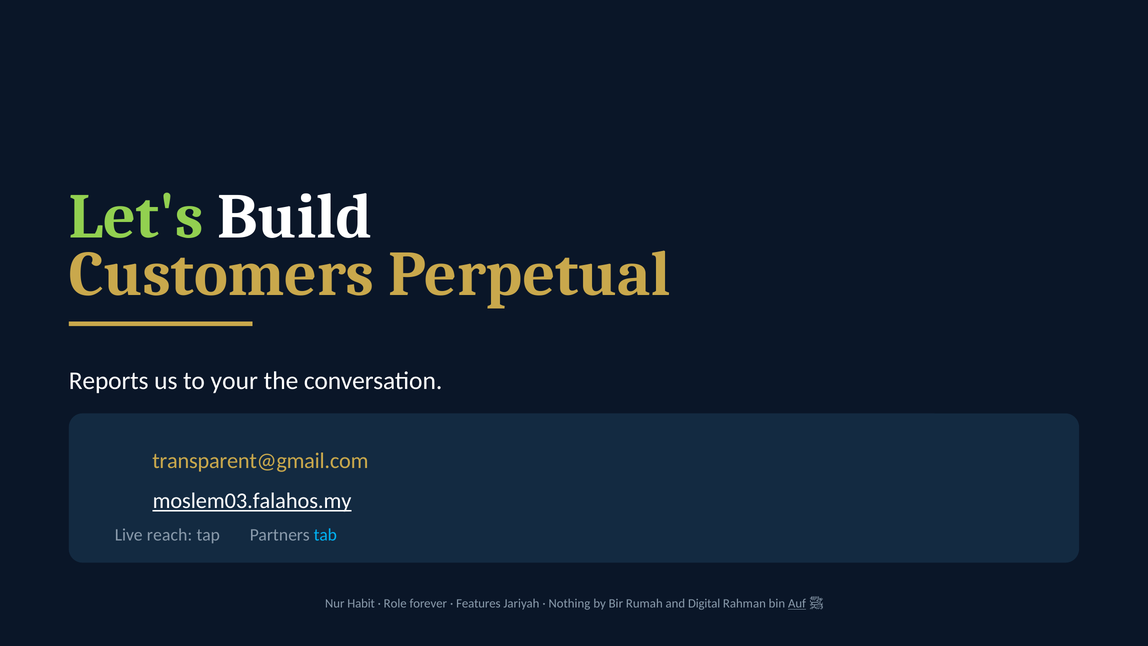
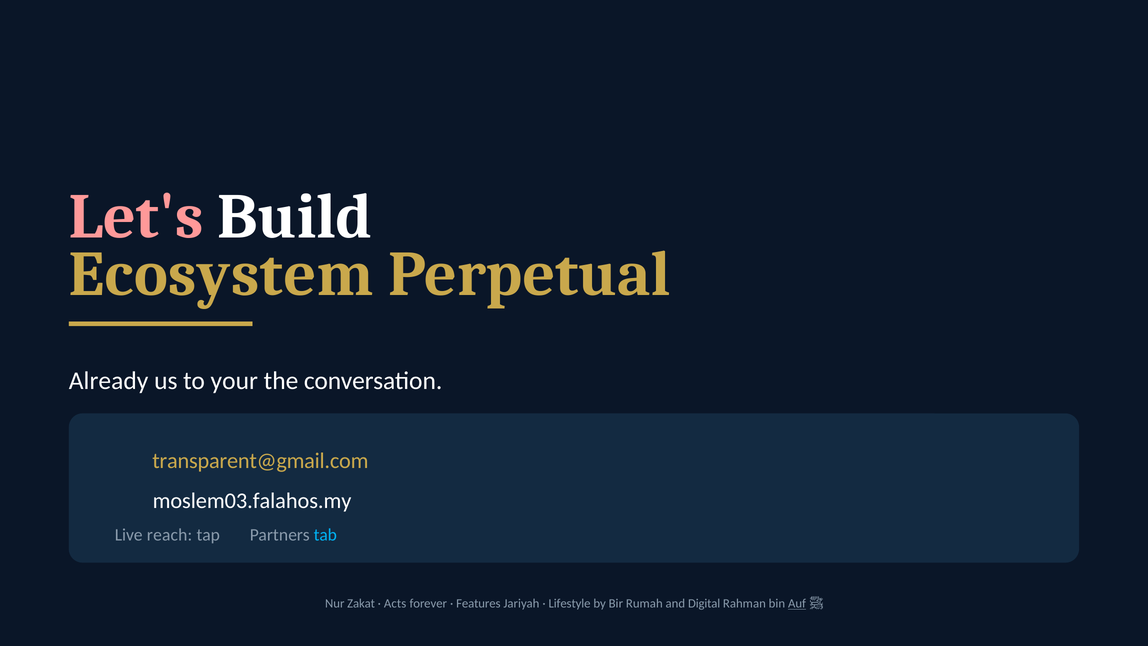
Let's colour: light green -> pink (136, 217)
Customers: Customers -> Ecosystem (221, 274)
Reports: Reports -> Already (109, 381)
moslem03.falahos.my underline: present -> none (252, 501)
Habit: Habit -> Zakat (361, 604)
Role: Role -> Acts (395, 604)
Nothing: Nothing -> Lifestyle (569, 604)
